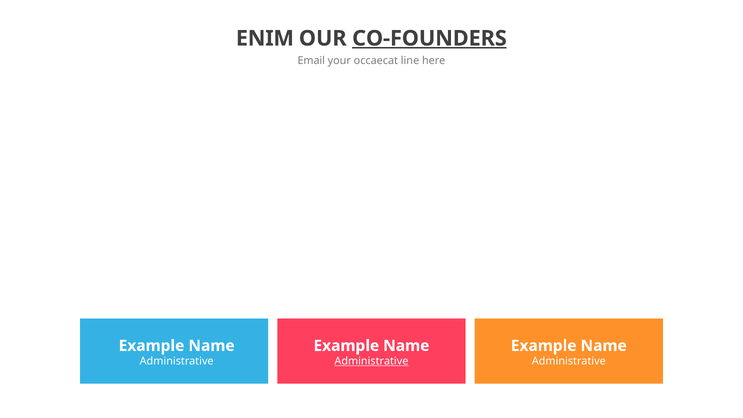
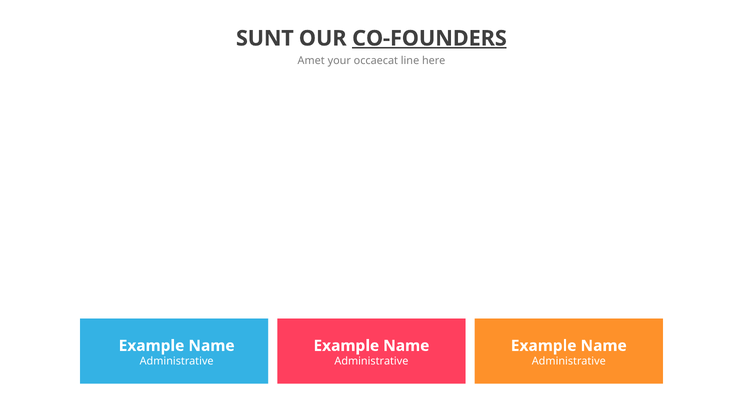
ENIM: ENIM -> SUNT (265, 38)
Email: Email -> Amet (311, 61)
Administrative underline: present -> none (371, 361)
